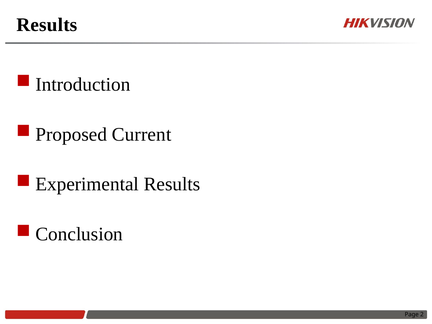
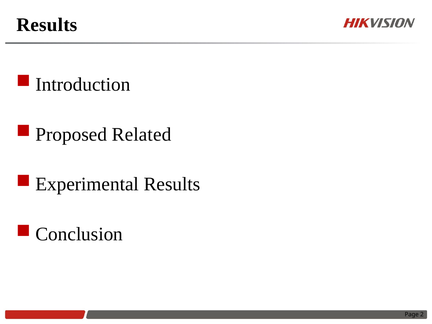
Current: Current -> Related (142, 134)
